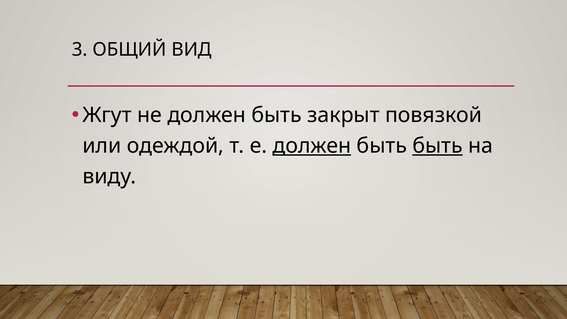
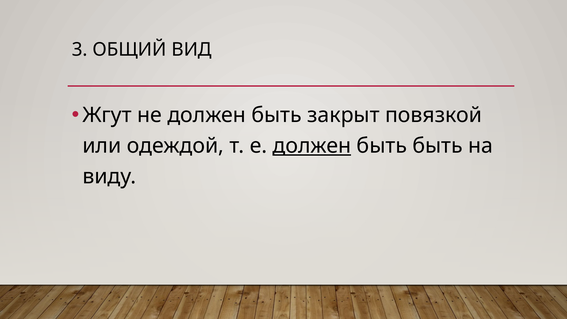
быть underline: present -> none (438, 146)
